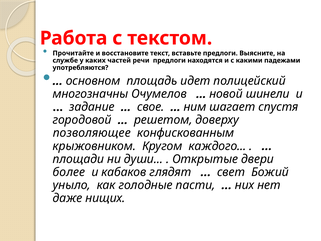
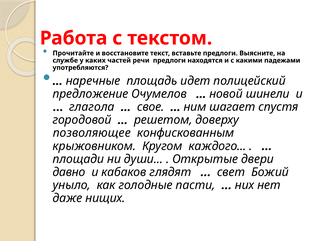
основном: основном -> наречные (93, 81)
многозначны: многозначны -> предложение (90, 94)
задание: задание -> глагола (92, 107)
более: более -> давно (69, 172)
